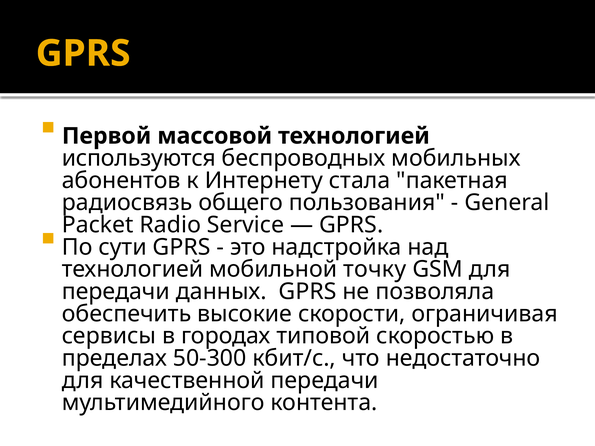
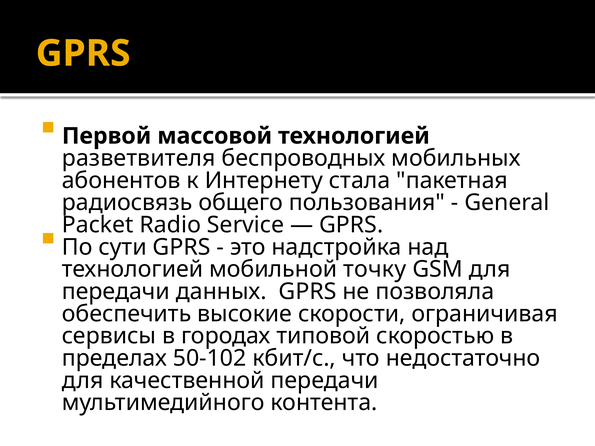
используются: используются -> разветвителя (139, 158)
50-300: 50-300 -> 50-102 (210, 358)
